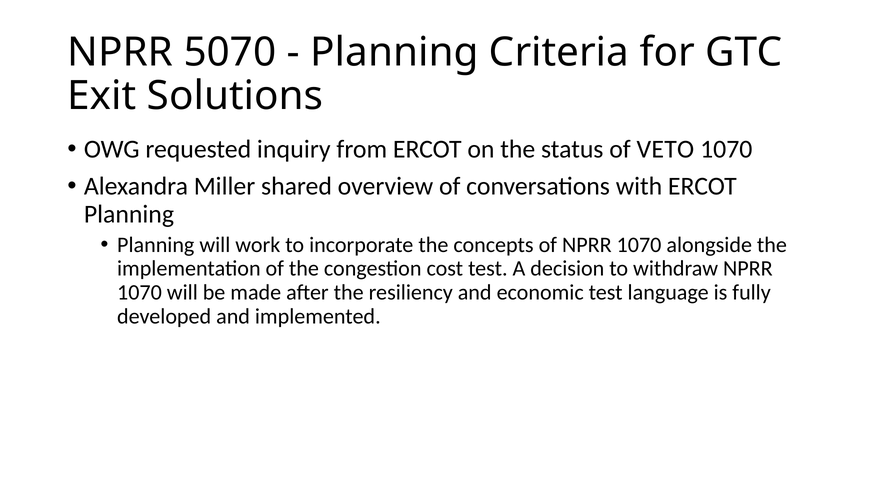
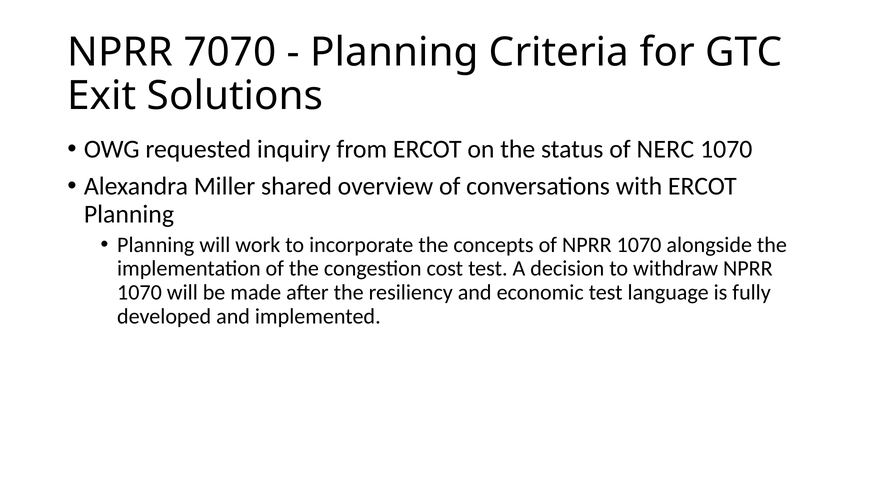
5070: 5070 -> 7070 (230, 52)
VETO: VETO -> NERC (665, 149)
